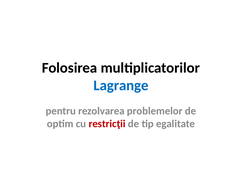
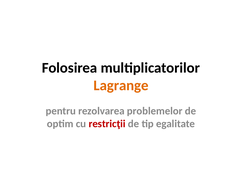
Lagrange colour: blue -> orange (121, 86)
